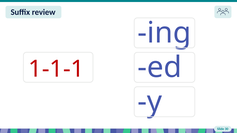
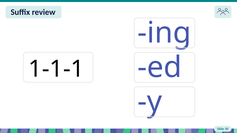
1-1-1 colour: red -> black (56, 69)
